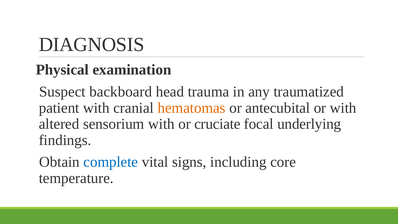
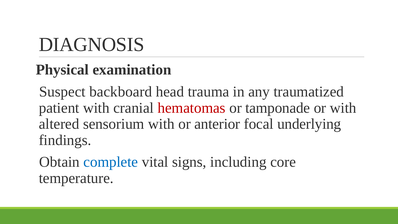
hematomas colour: orange -> red (192, 108)
antecubital: antecubital -> tamponade (278, 108)
cruciate: cruciate -> anterior (217, 124)
